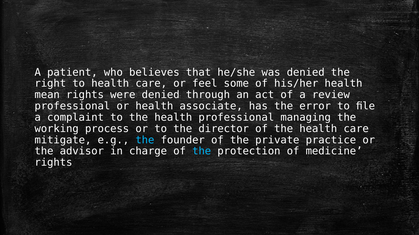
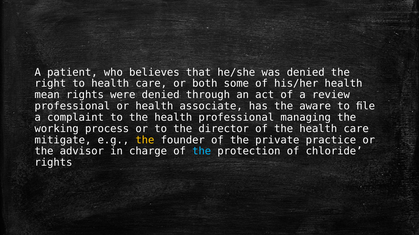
feel: feel -> both (205, 84)
error: error -> aware (315, 106)
the colour: light blue -> yellow (145, 140)
medicine: medicine -> chloride (334, 152)
